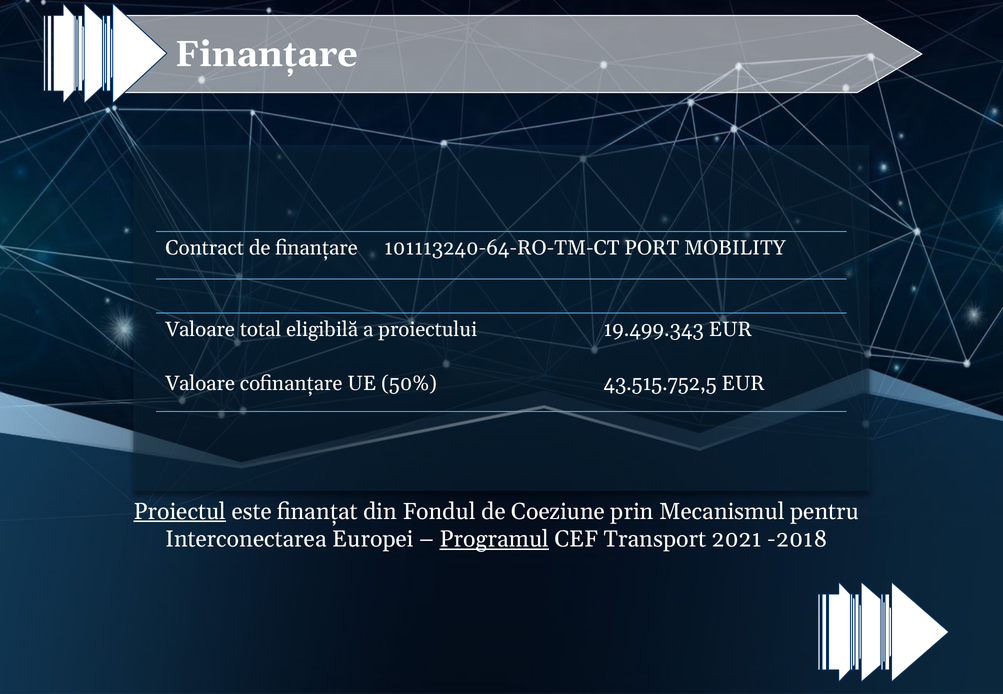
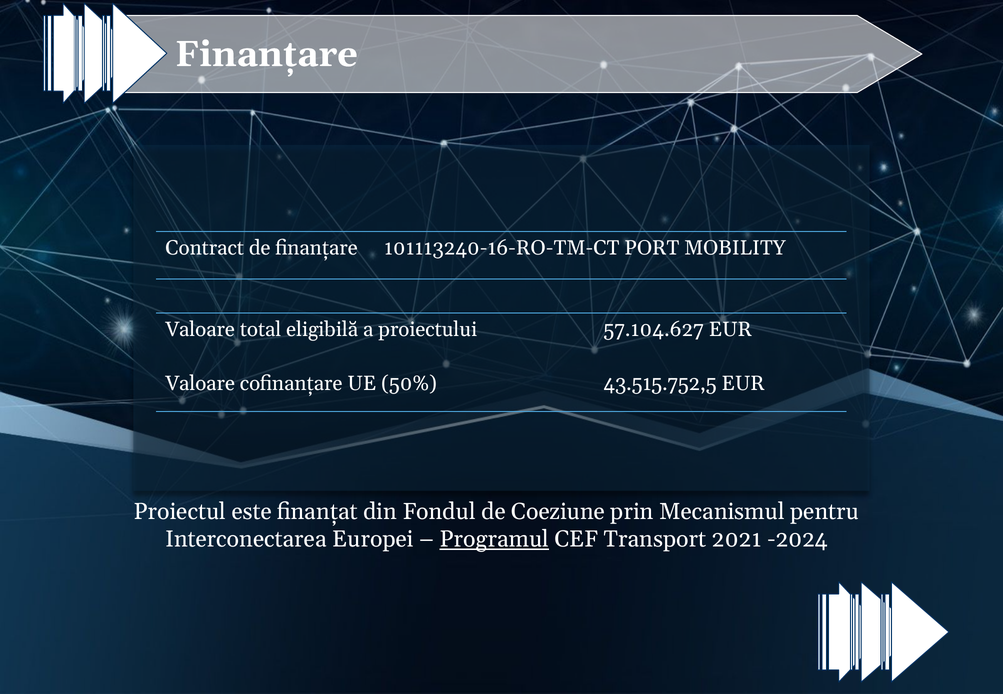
101113240-64-RO-TM-CT: 101113240-64-RO-TM-CT -> 101113240-16-RO-TM-CT (502, 248)
19.499.343: 19.499.343 -> 57.104.627 (653, 330)
Proiectul underline: present -> none (180, 512)
-2018: -2018 -> -2024 (798, 539)
